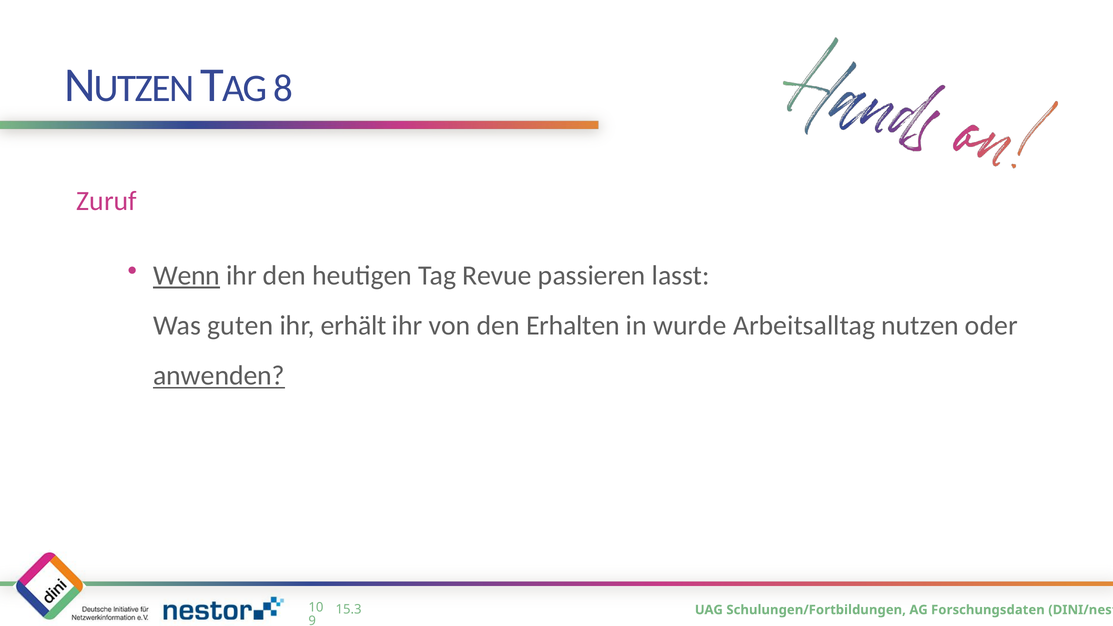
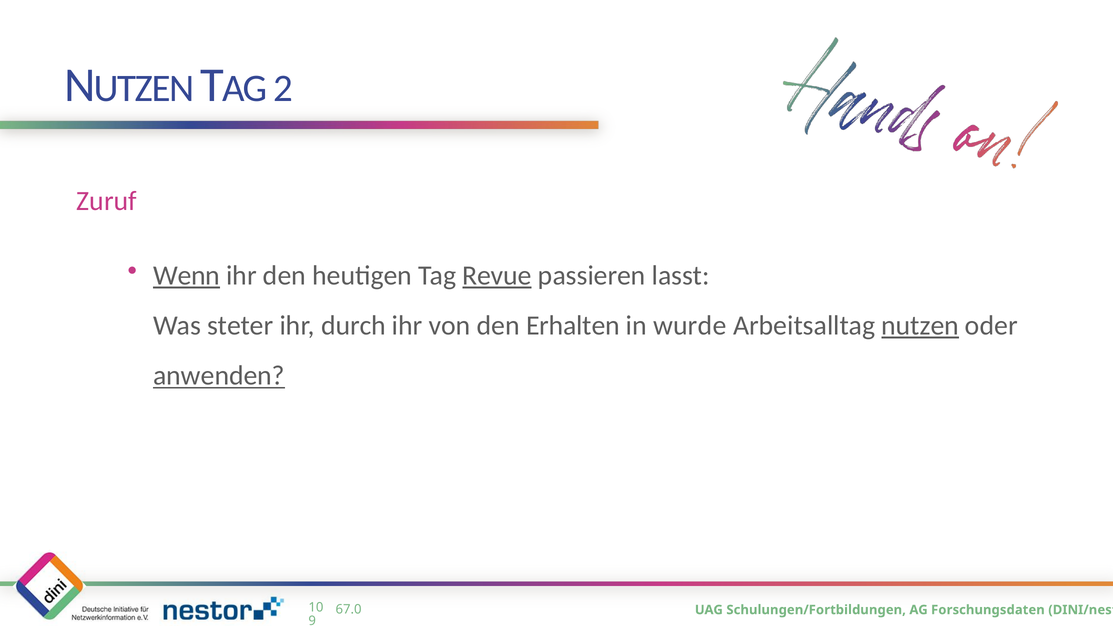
8: 8 -> 2 (283, 88)
Revue underline: none -> present (497, 276)
guten: guten -> steter (240, 326)
erhält: erhält -> durch (354, 326)
nutzen underline: none -> present (920, 326)
15.3: 15.3 -> 67.0 (349, 609)
